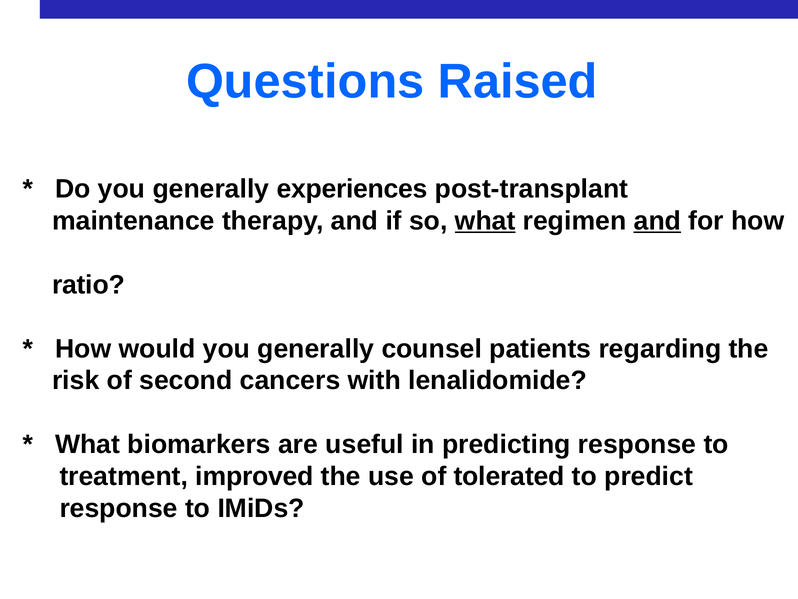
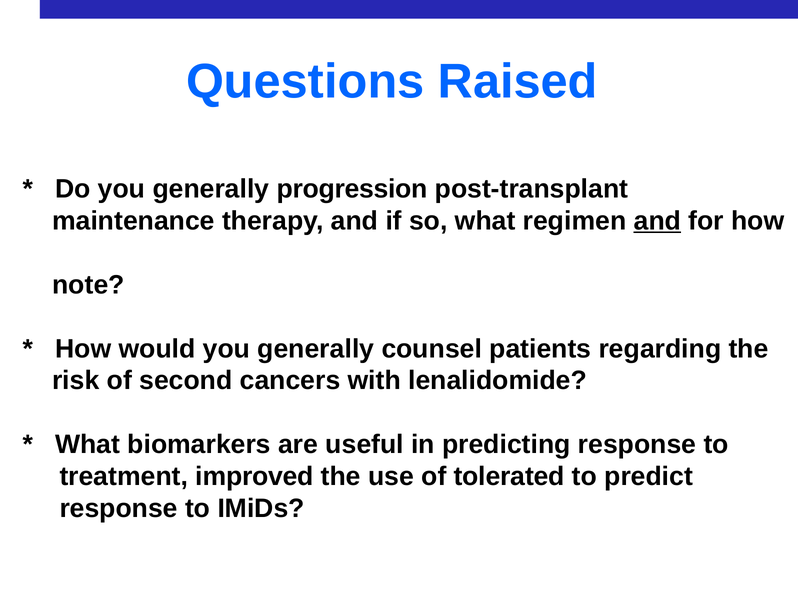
experiences: experiences -> progression (352, 189)
what underline: present -> none (485, 221)
ratio: ratio -> note (88, 285)
